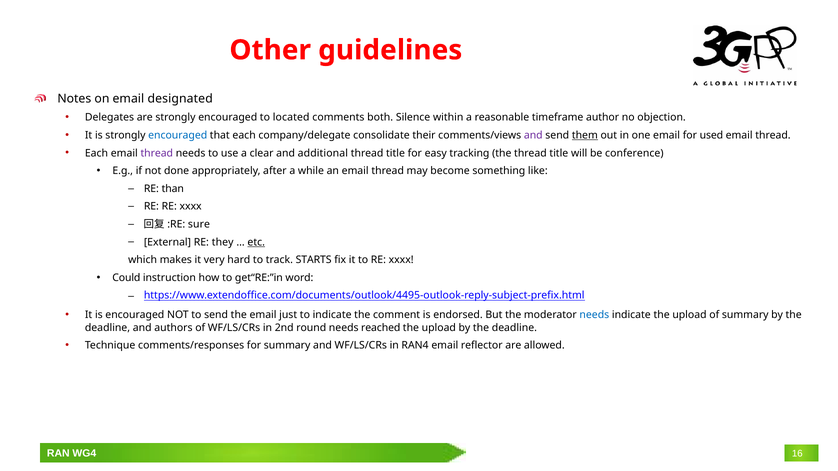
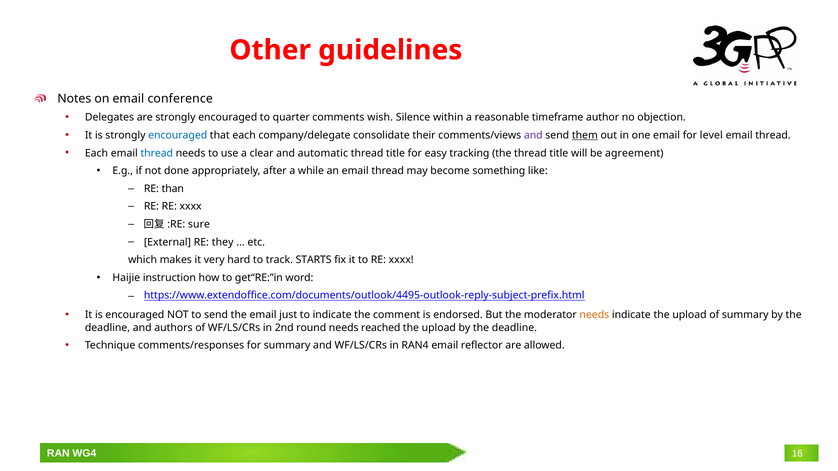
designated: designated -> conference (180, 99)
located: located -> quarter (291, 118)
both: both -> wish (380, 118)
used: used -> level (711, 135)
thread colour: purple -> blue (157, 153)
additional: additional -> automatic (323, 153)
conference: conference -> agreement (634, 153)
etc underline: present -> none (256, 242)
Could: Could -> Haijie (126, 278)
needs colour: blue -> orange (594, 315)
